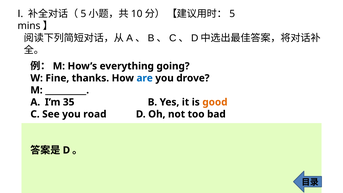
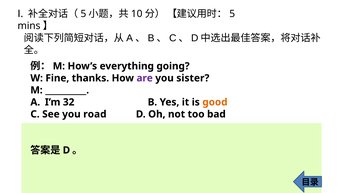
are colour: blue -> purple (145, 78)
drove: drove -> sister (193, 78)
35: 35 -> 32 (69, 102)
